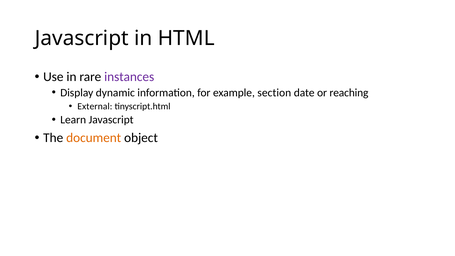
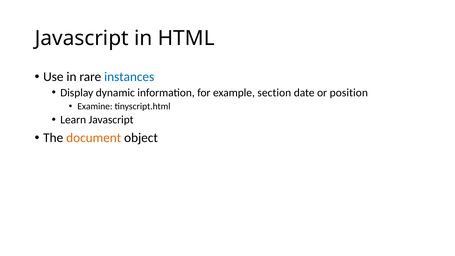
instances colour: purple -> blue (129, 77)
reaching: reaching -> position (349, 93)
External: External -> Examine (95, 106)
